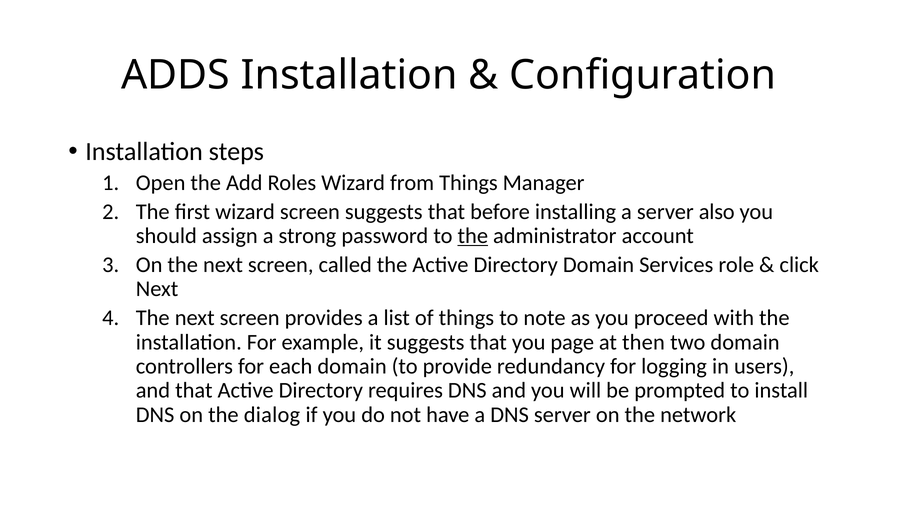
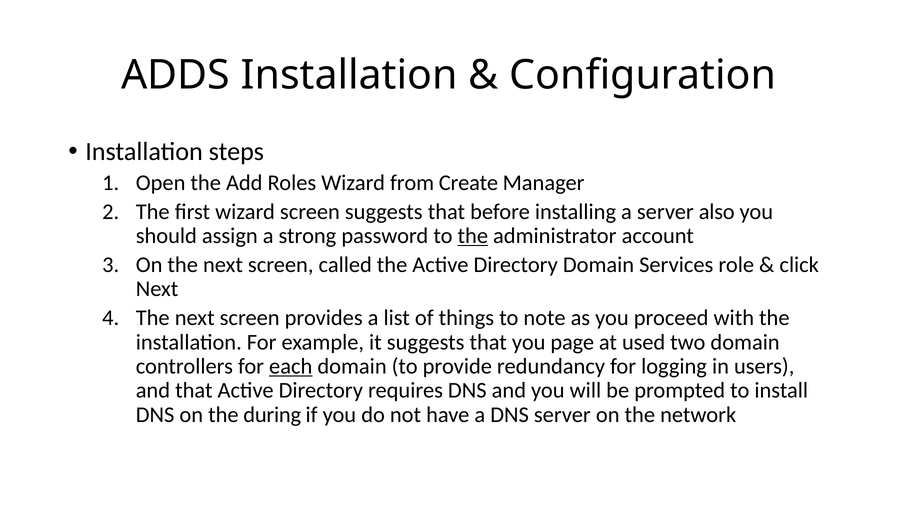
from Things: Things -> Create (468, 183)
then: then -> used (644, 342)
each underline: none -> present (291, 366)
dialog: dialog -> during (272, 415)
